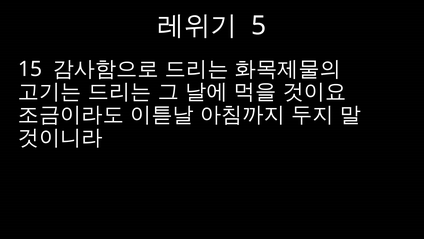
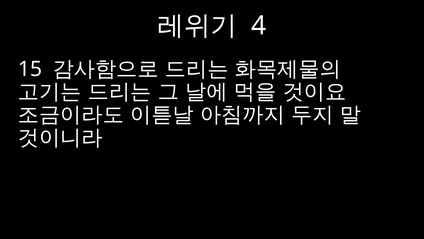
5: 5 -> 4 (259, 26)
